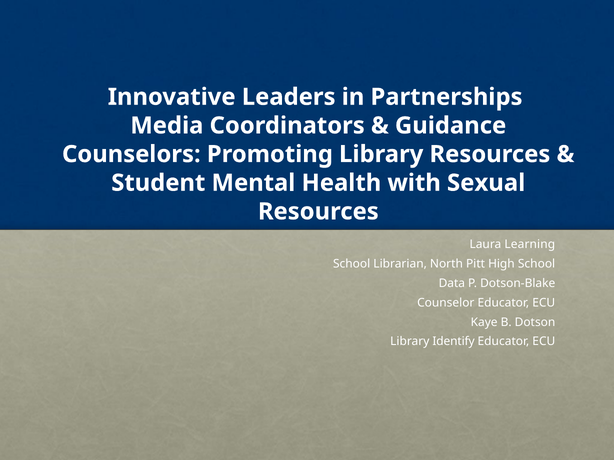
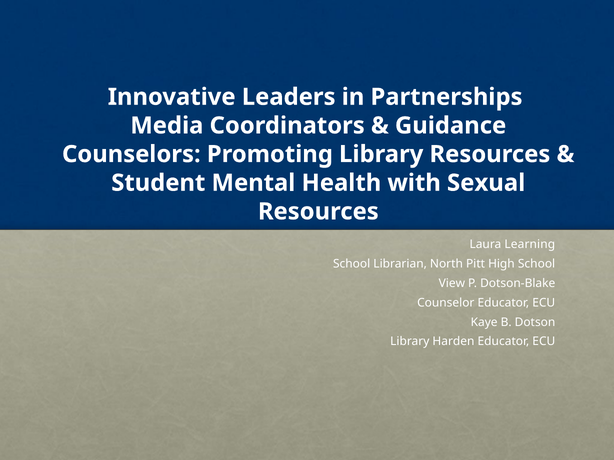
Data: Data -> View (452, 284)
Identify: Identify -> Harden (453, 342)
